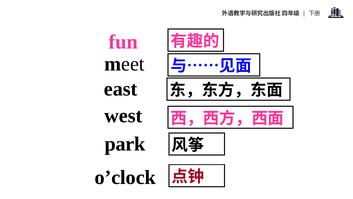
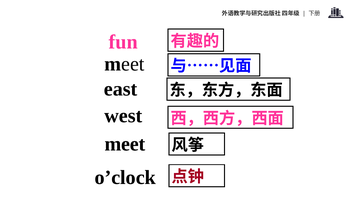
park: park -> meet (125, 144)
